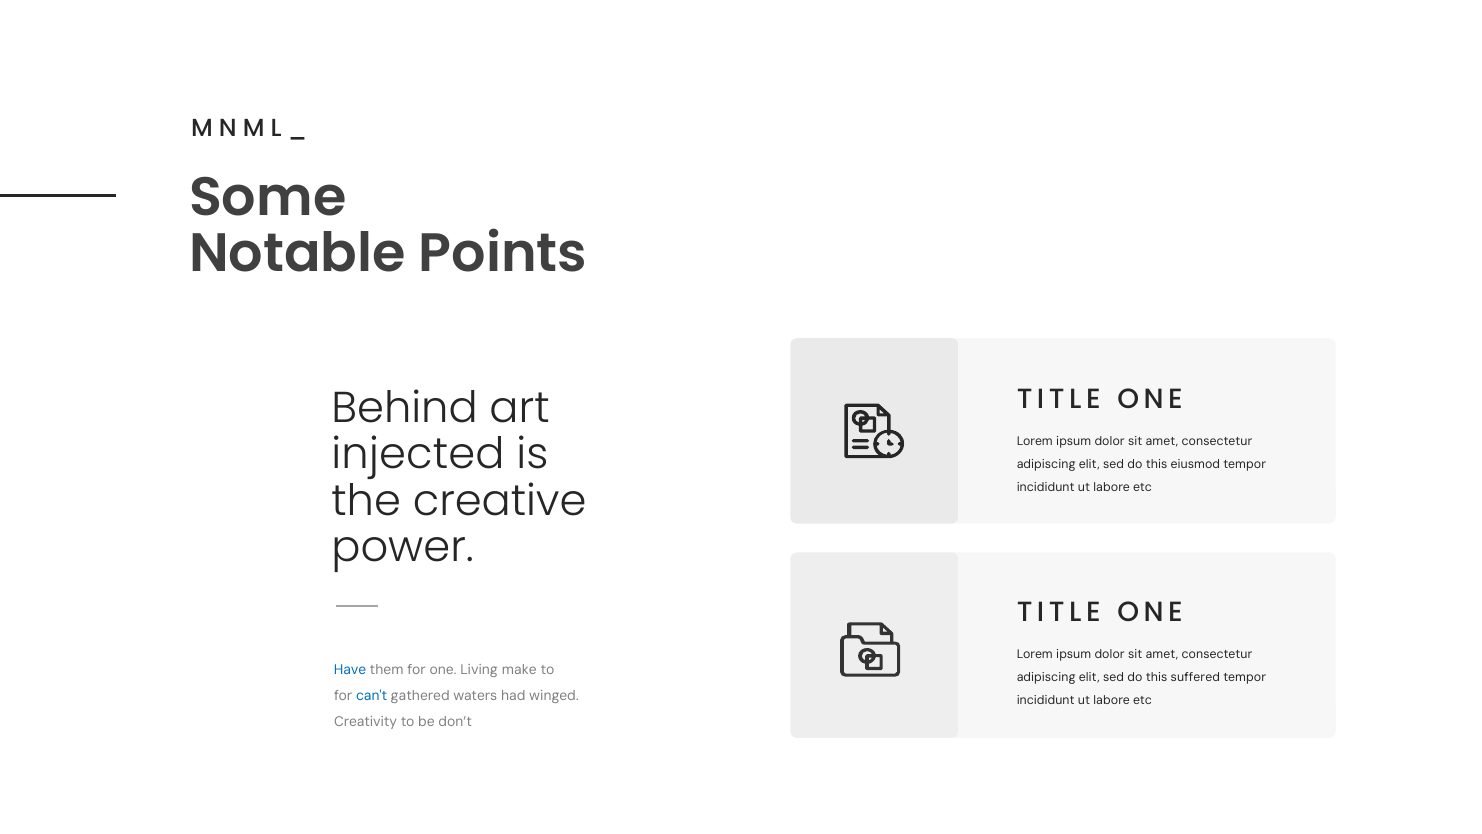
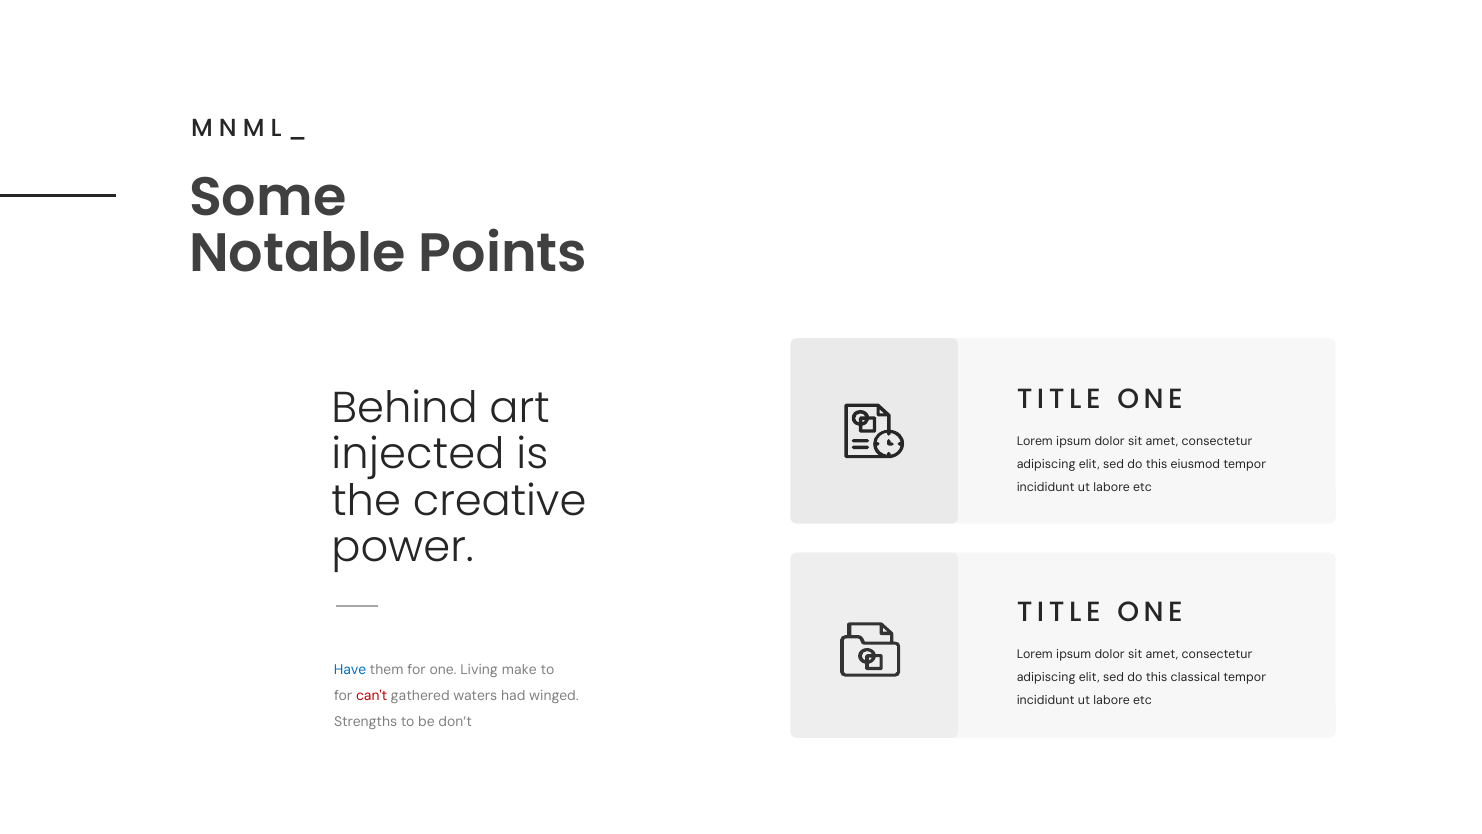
suffered: suffered -> classical (1195, 677)
can't colour: blue -> red (372, 695)
Creativity: Creativity -> Strengths (366, 722)
